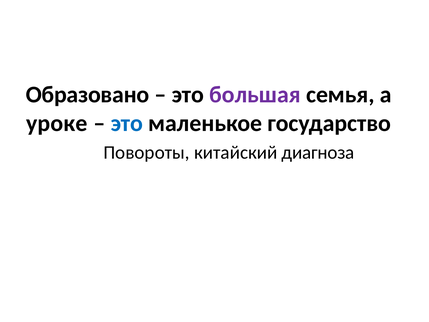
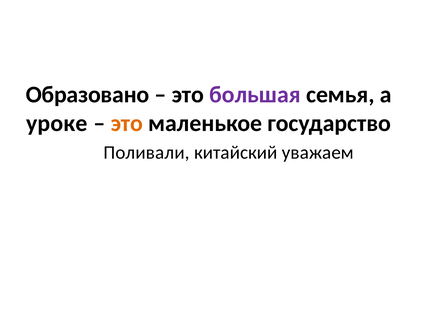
это colour: blue -> orange (127, 123)
Повороты: Повороты -> Поливали (147, 152)
диагноза: диагноза -> уважаем (318, 152)
